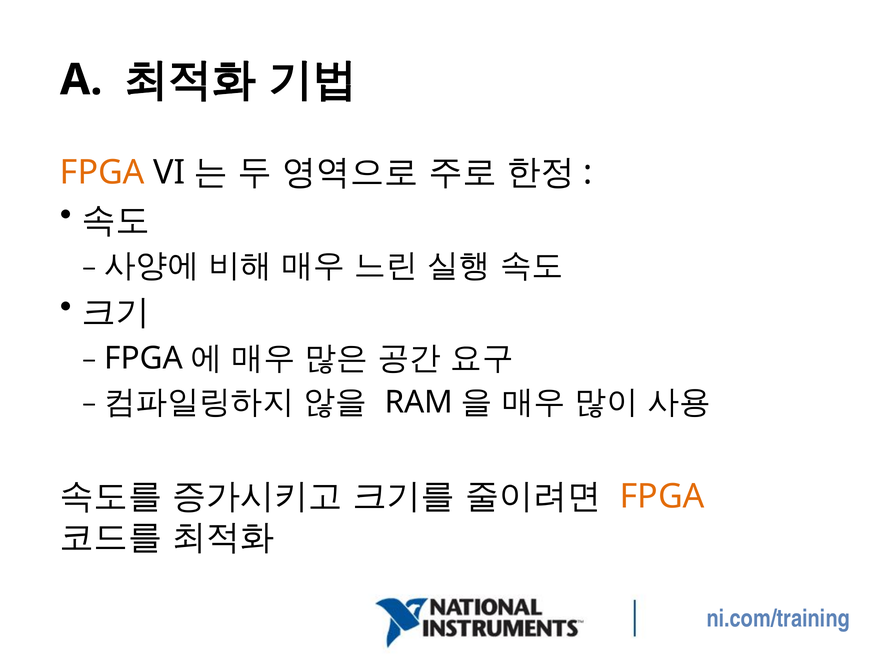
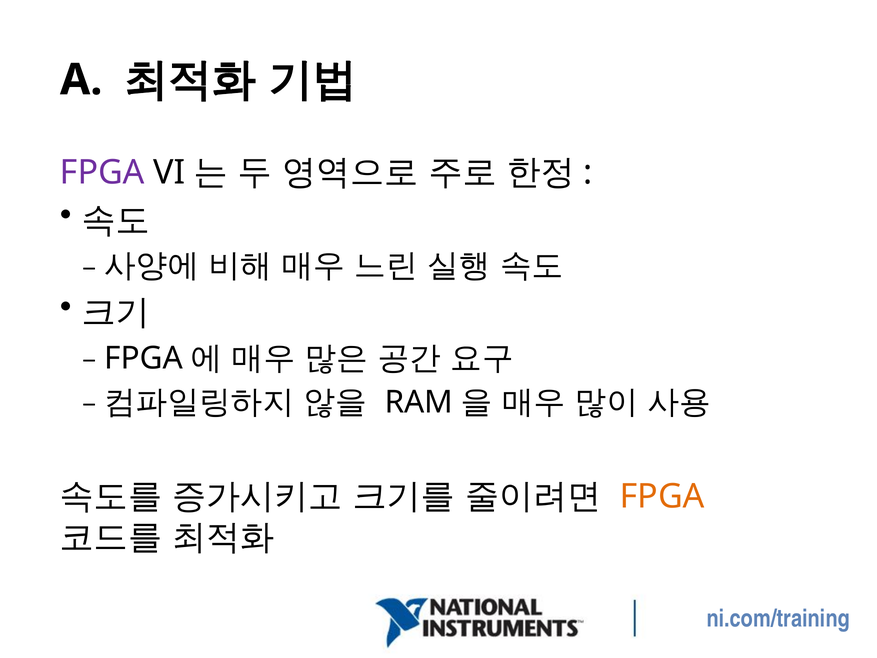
FPGA colour: orange -> purple (102, 172)
